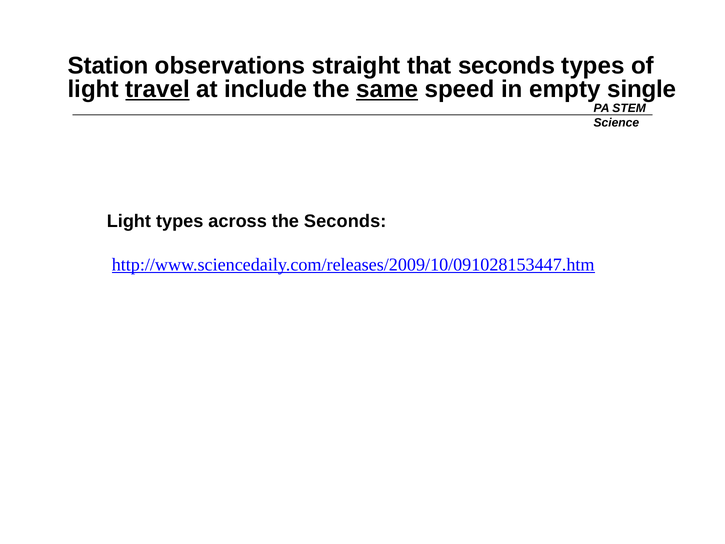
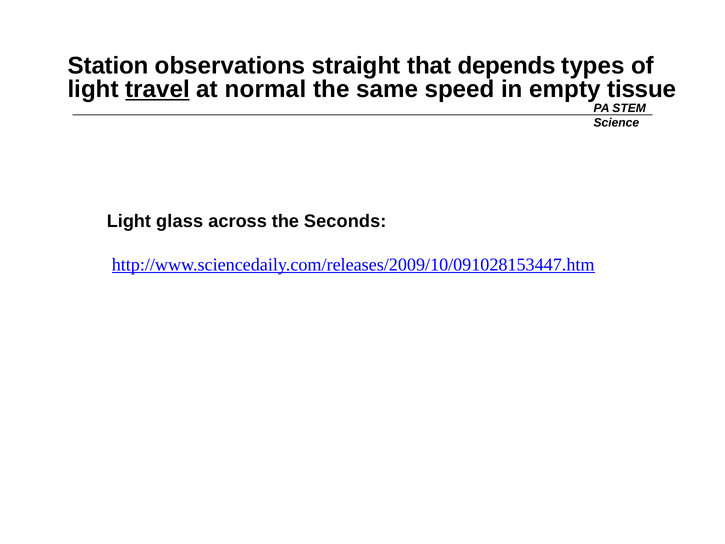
that seconds: seconds -> depends (507, 66)
include: include -> normal (266, 89)
same underline: present -> none (387, 89)
single: single -> tissue (642, 89)
Light types: types -> glass (180, 221)
